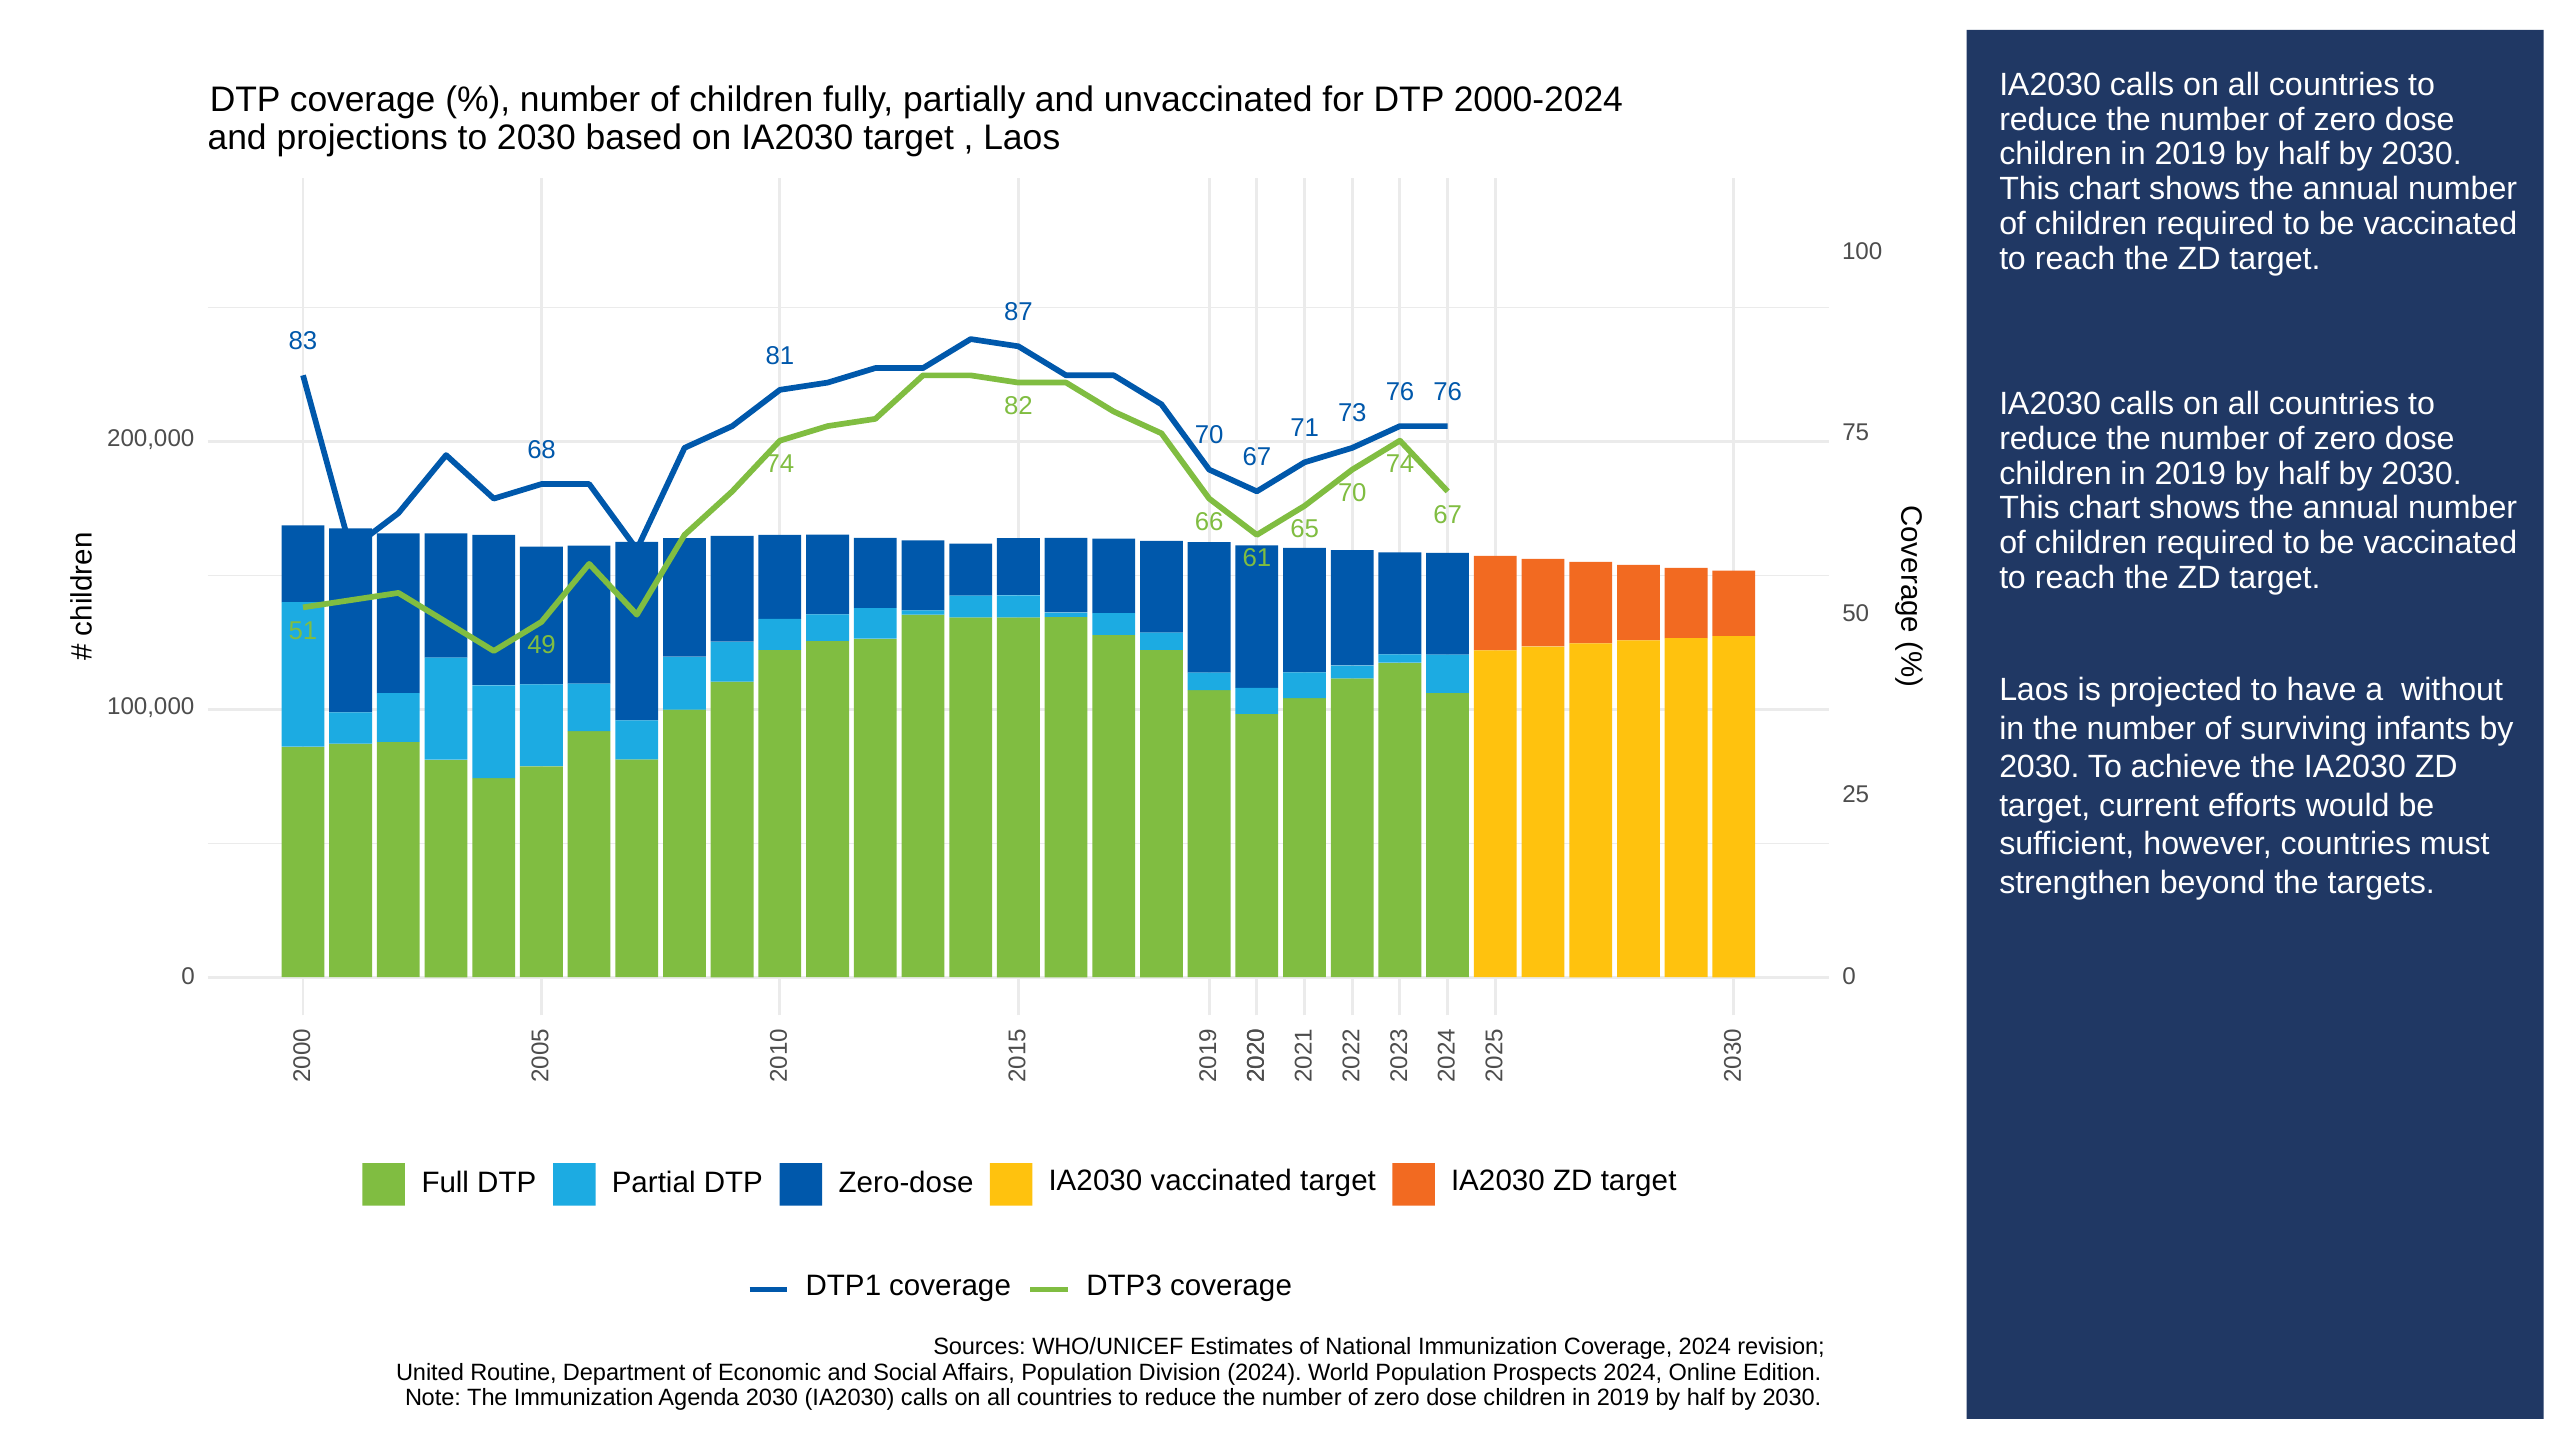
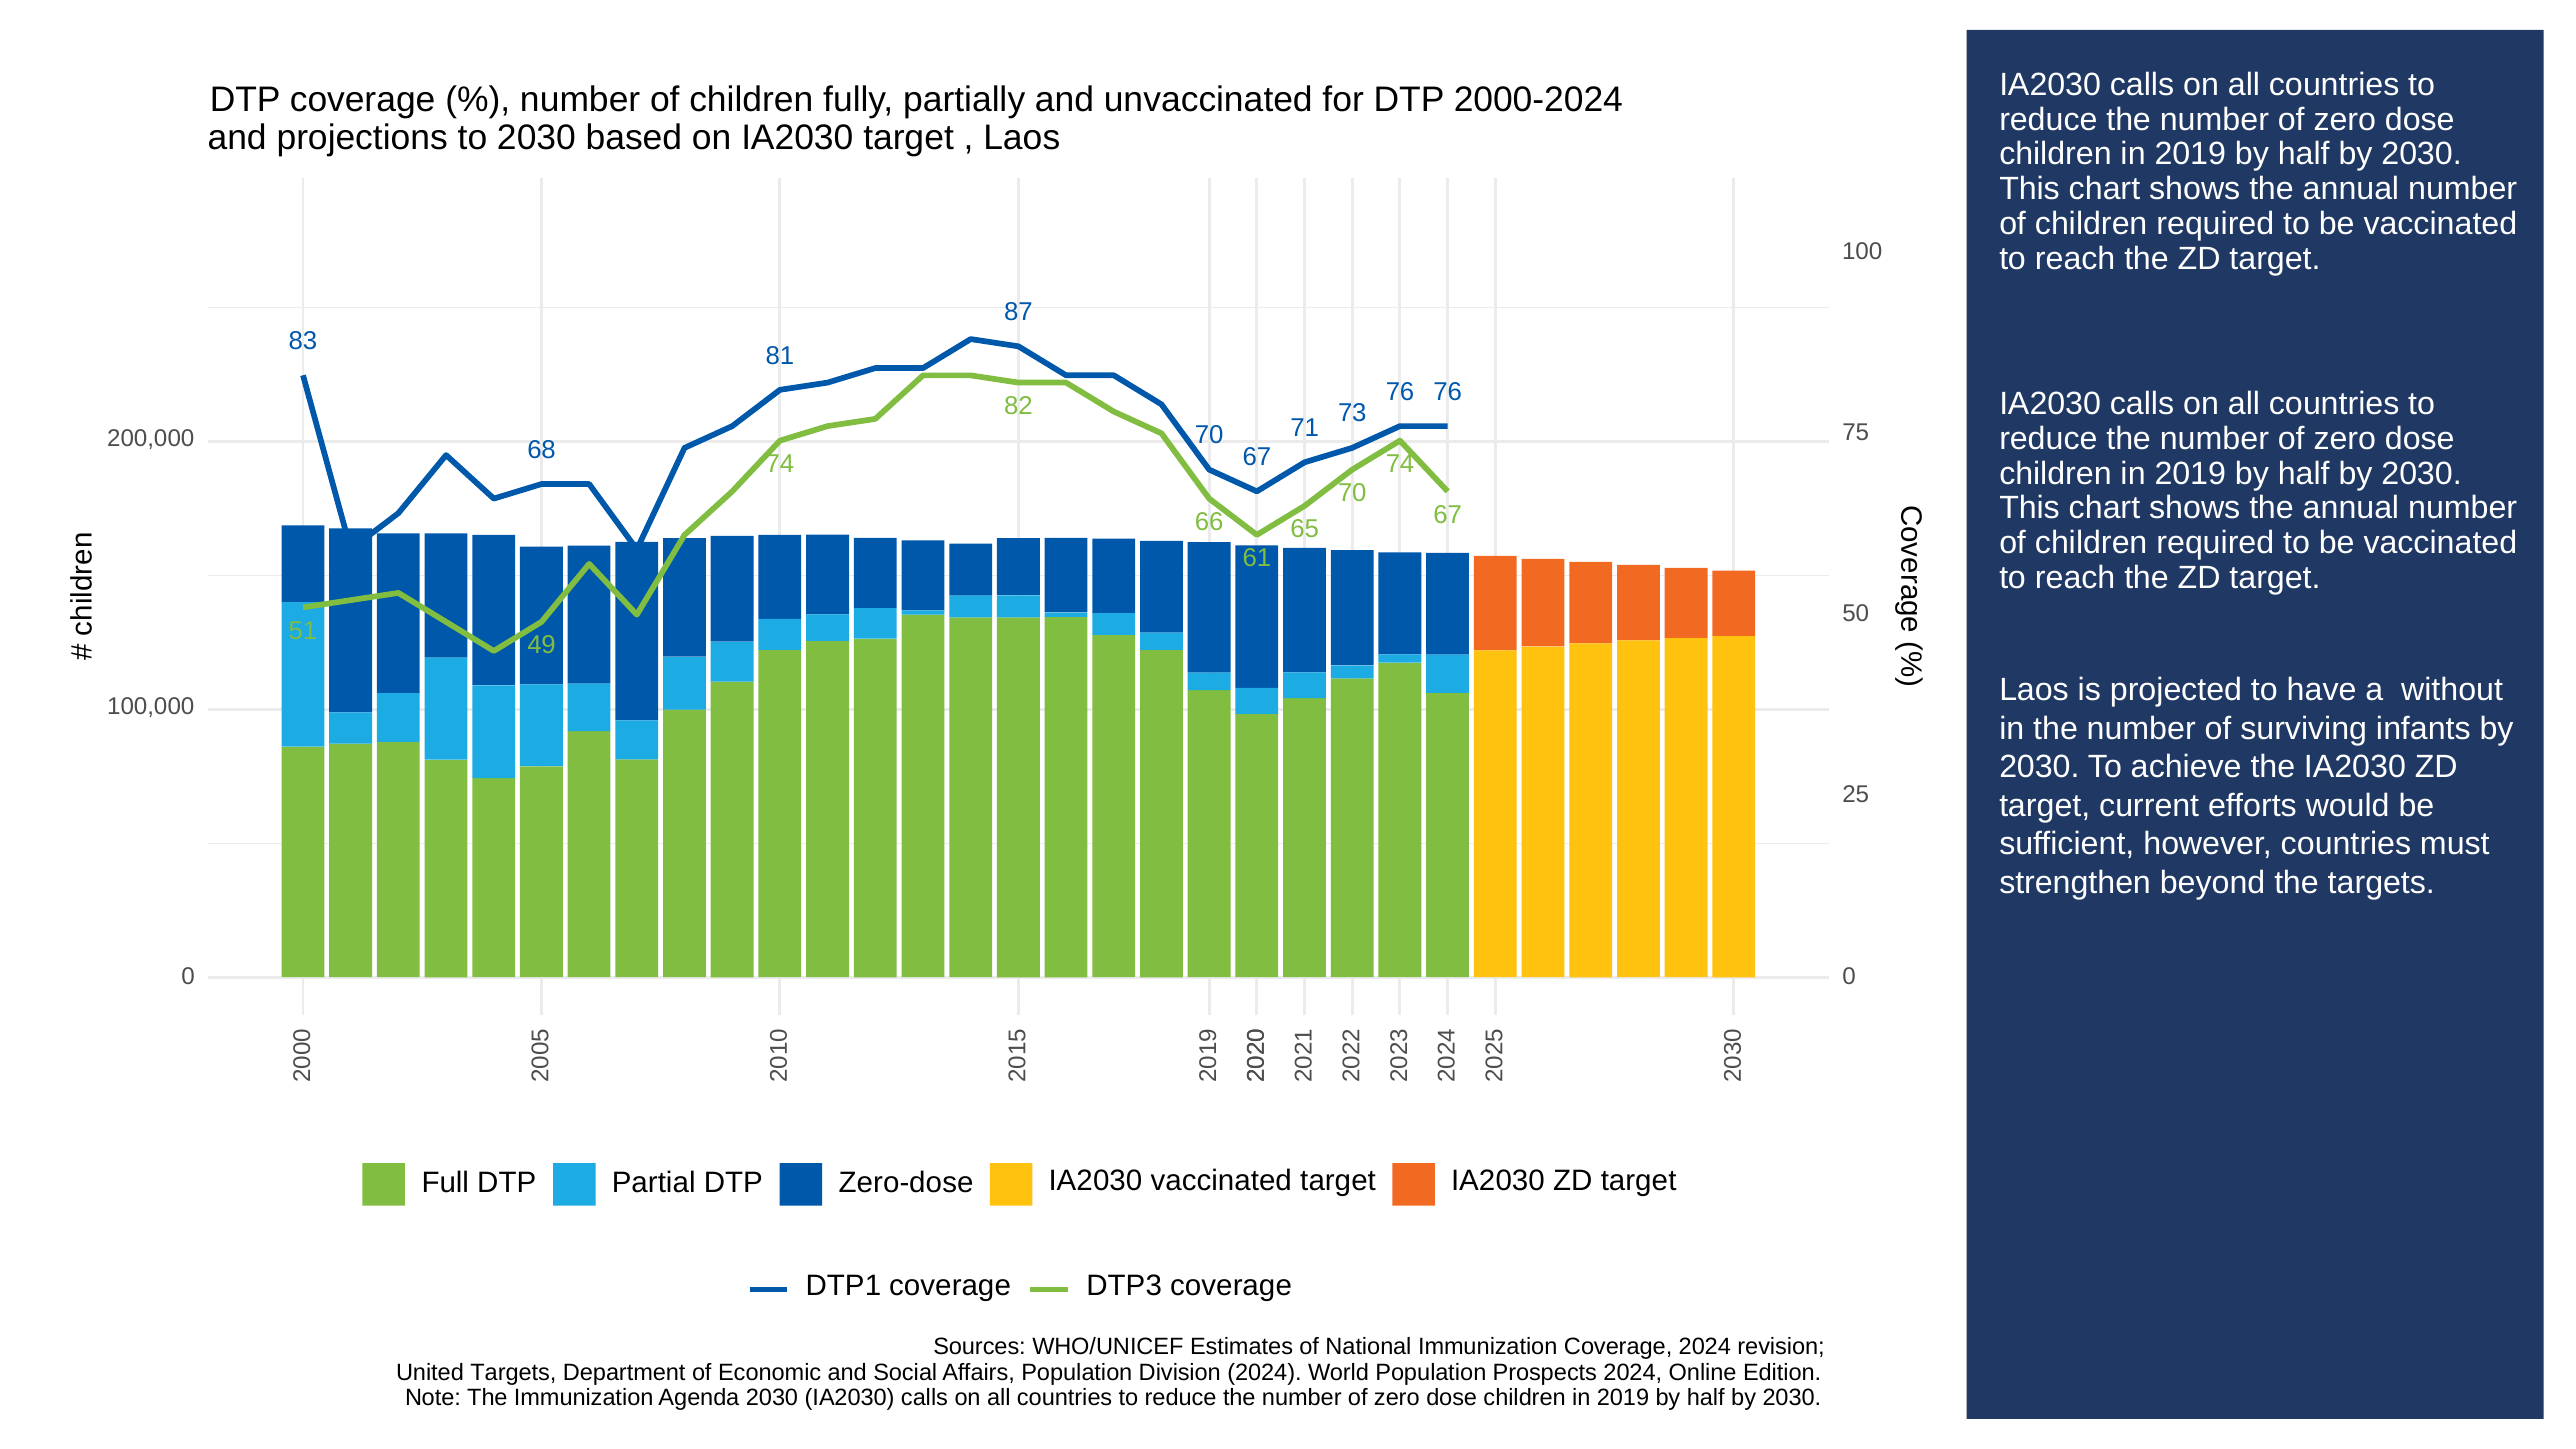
United Routine: Routine -> Targets (513, 1373)
